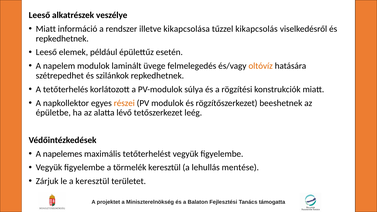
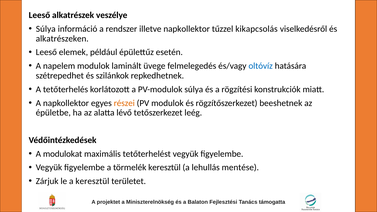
Miatt: Miatt -> Súlya (46, 29)
illetve kikapcsolása: kikapcsolása -> napkollektor (187, 29)
repkedhetnek: repkedhetnek -> alkatrészeken (62, 39)
oltóvíz colour: orange -> blue (261, 66)
napelemes: napelemes -> modulokat (63, 154)
